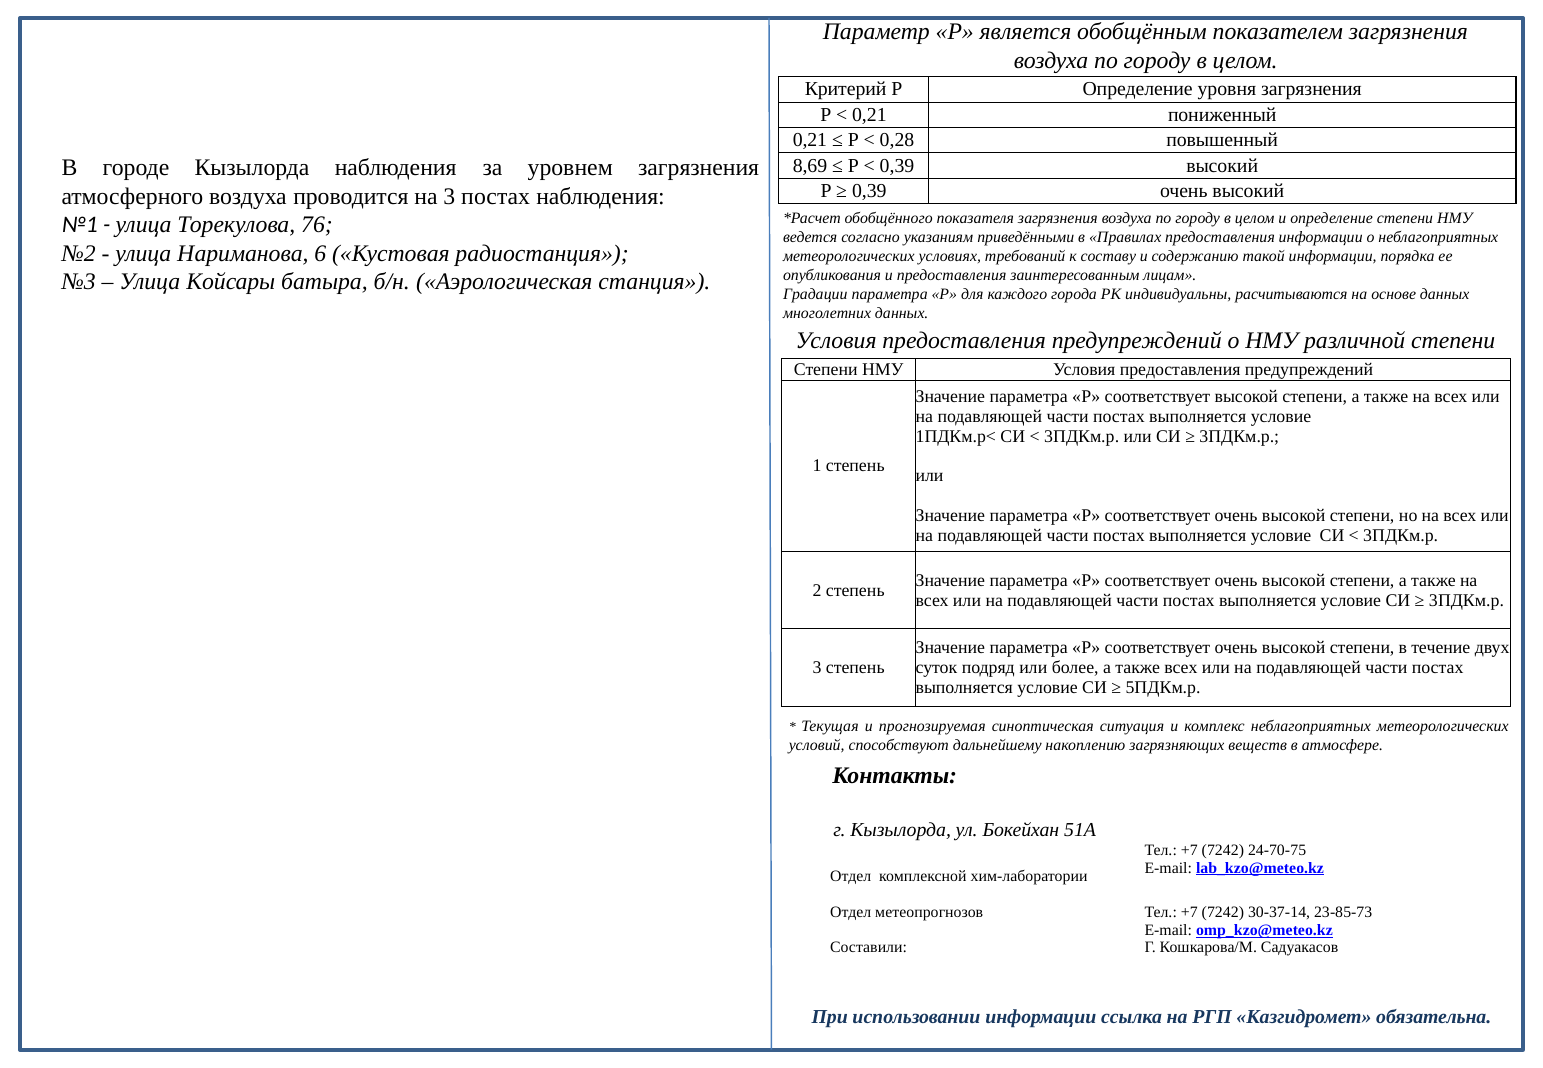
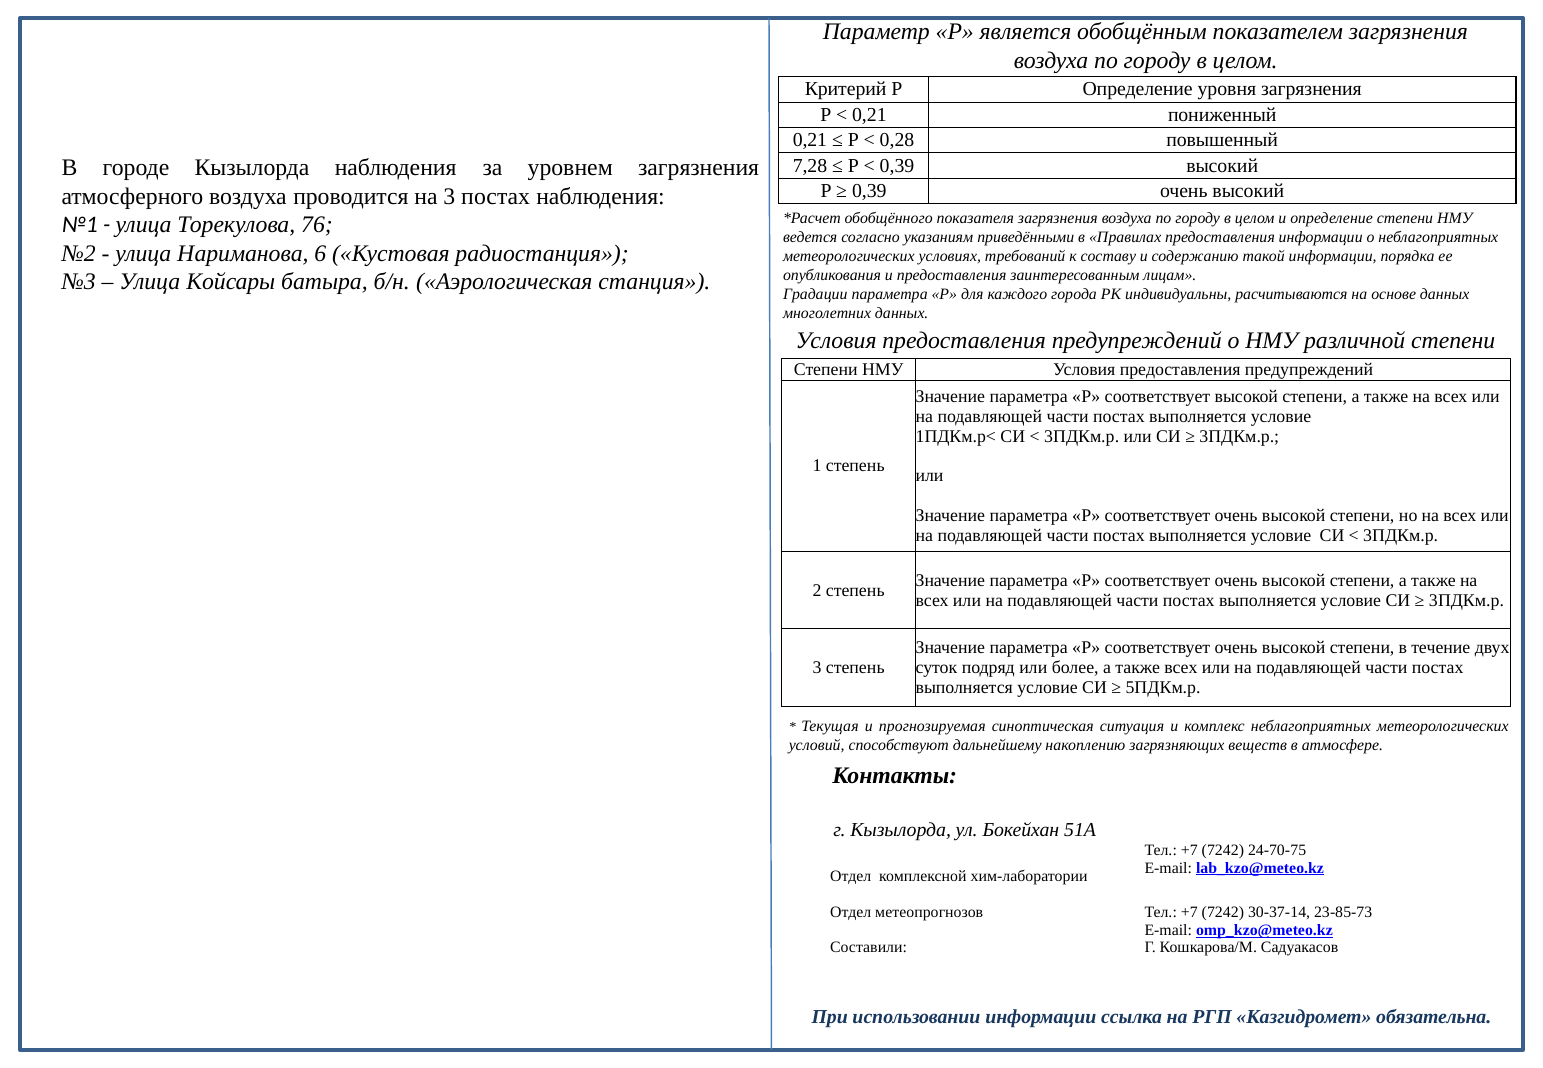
8,69: 8,69 -> 7,28 (810, 166)
